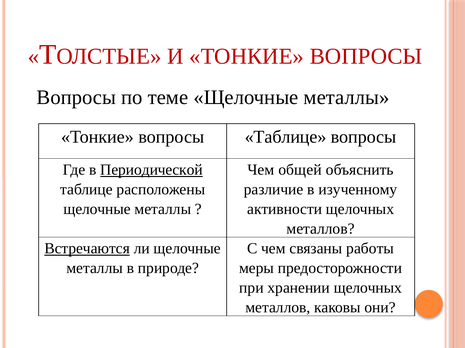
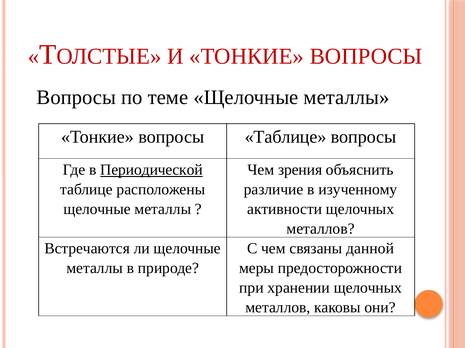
общей: общей -> зрения (300, 170)
Встречаются underline: present -> none (87, 249)
работы: работы -> данной (370, 249)
